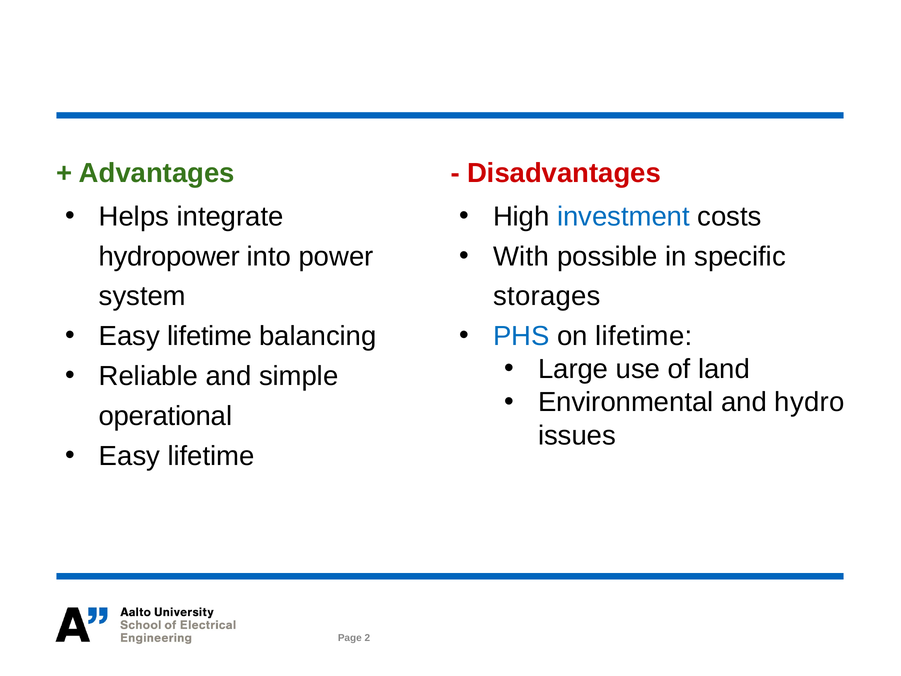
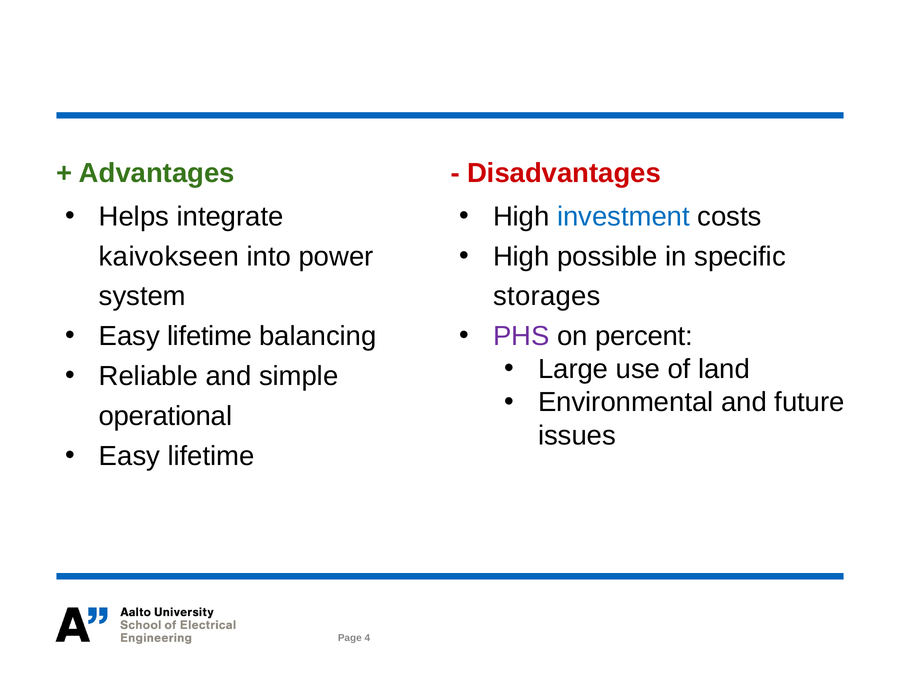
With: With -> High (521, 256)
hydropower: hydropower -> kaivokseen (169, 256)
PHS colour: blue -> purple (521, 336)
on lifetime: lifetime -> percent (644, 336)
hydro: hydro -> future (810, 402)
2: 2 -> 4 (367, 638)
